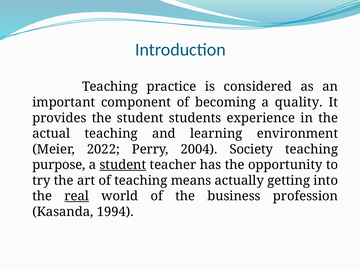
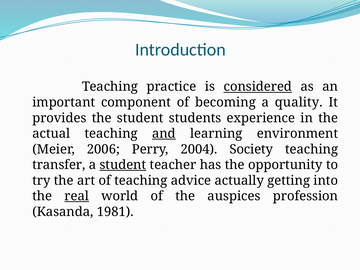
considered underline: none -> present (258, 87)
and underline: none -> present (164, 134)
2022: 2022 -> 2006 (103, 149)
purpose: purpose -> transfer (59, 165)
means: means -> advice (191, 181)
business: business -> auspices (234, 196)
1994: 1994 -> 1981 (115, 212)
